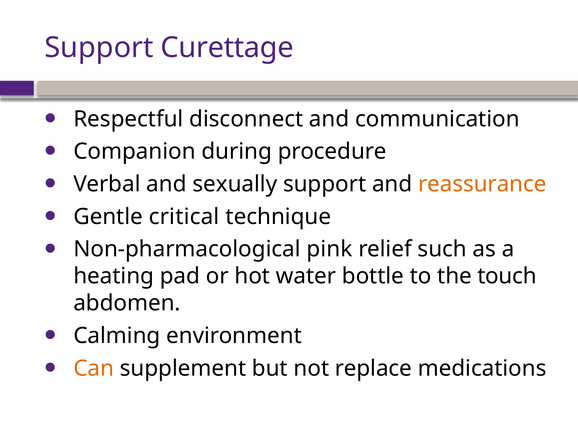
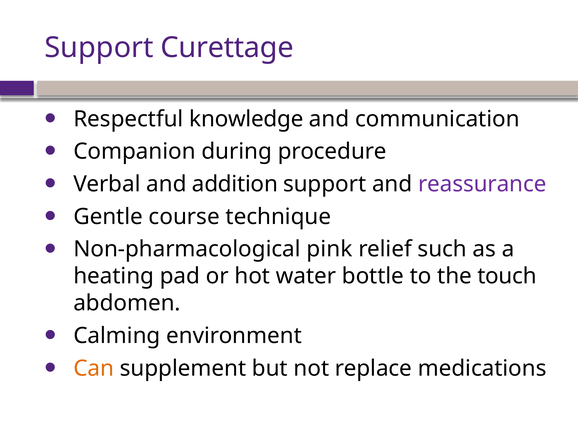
disconnect: disconnect -> knowledge (246, 119)
sexually: sexually -> addition (235, 184)
reassurance colour: orange -> purple (482, 184)
critical: critical -> course (184, 217)
